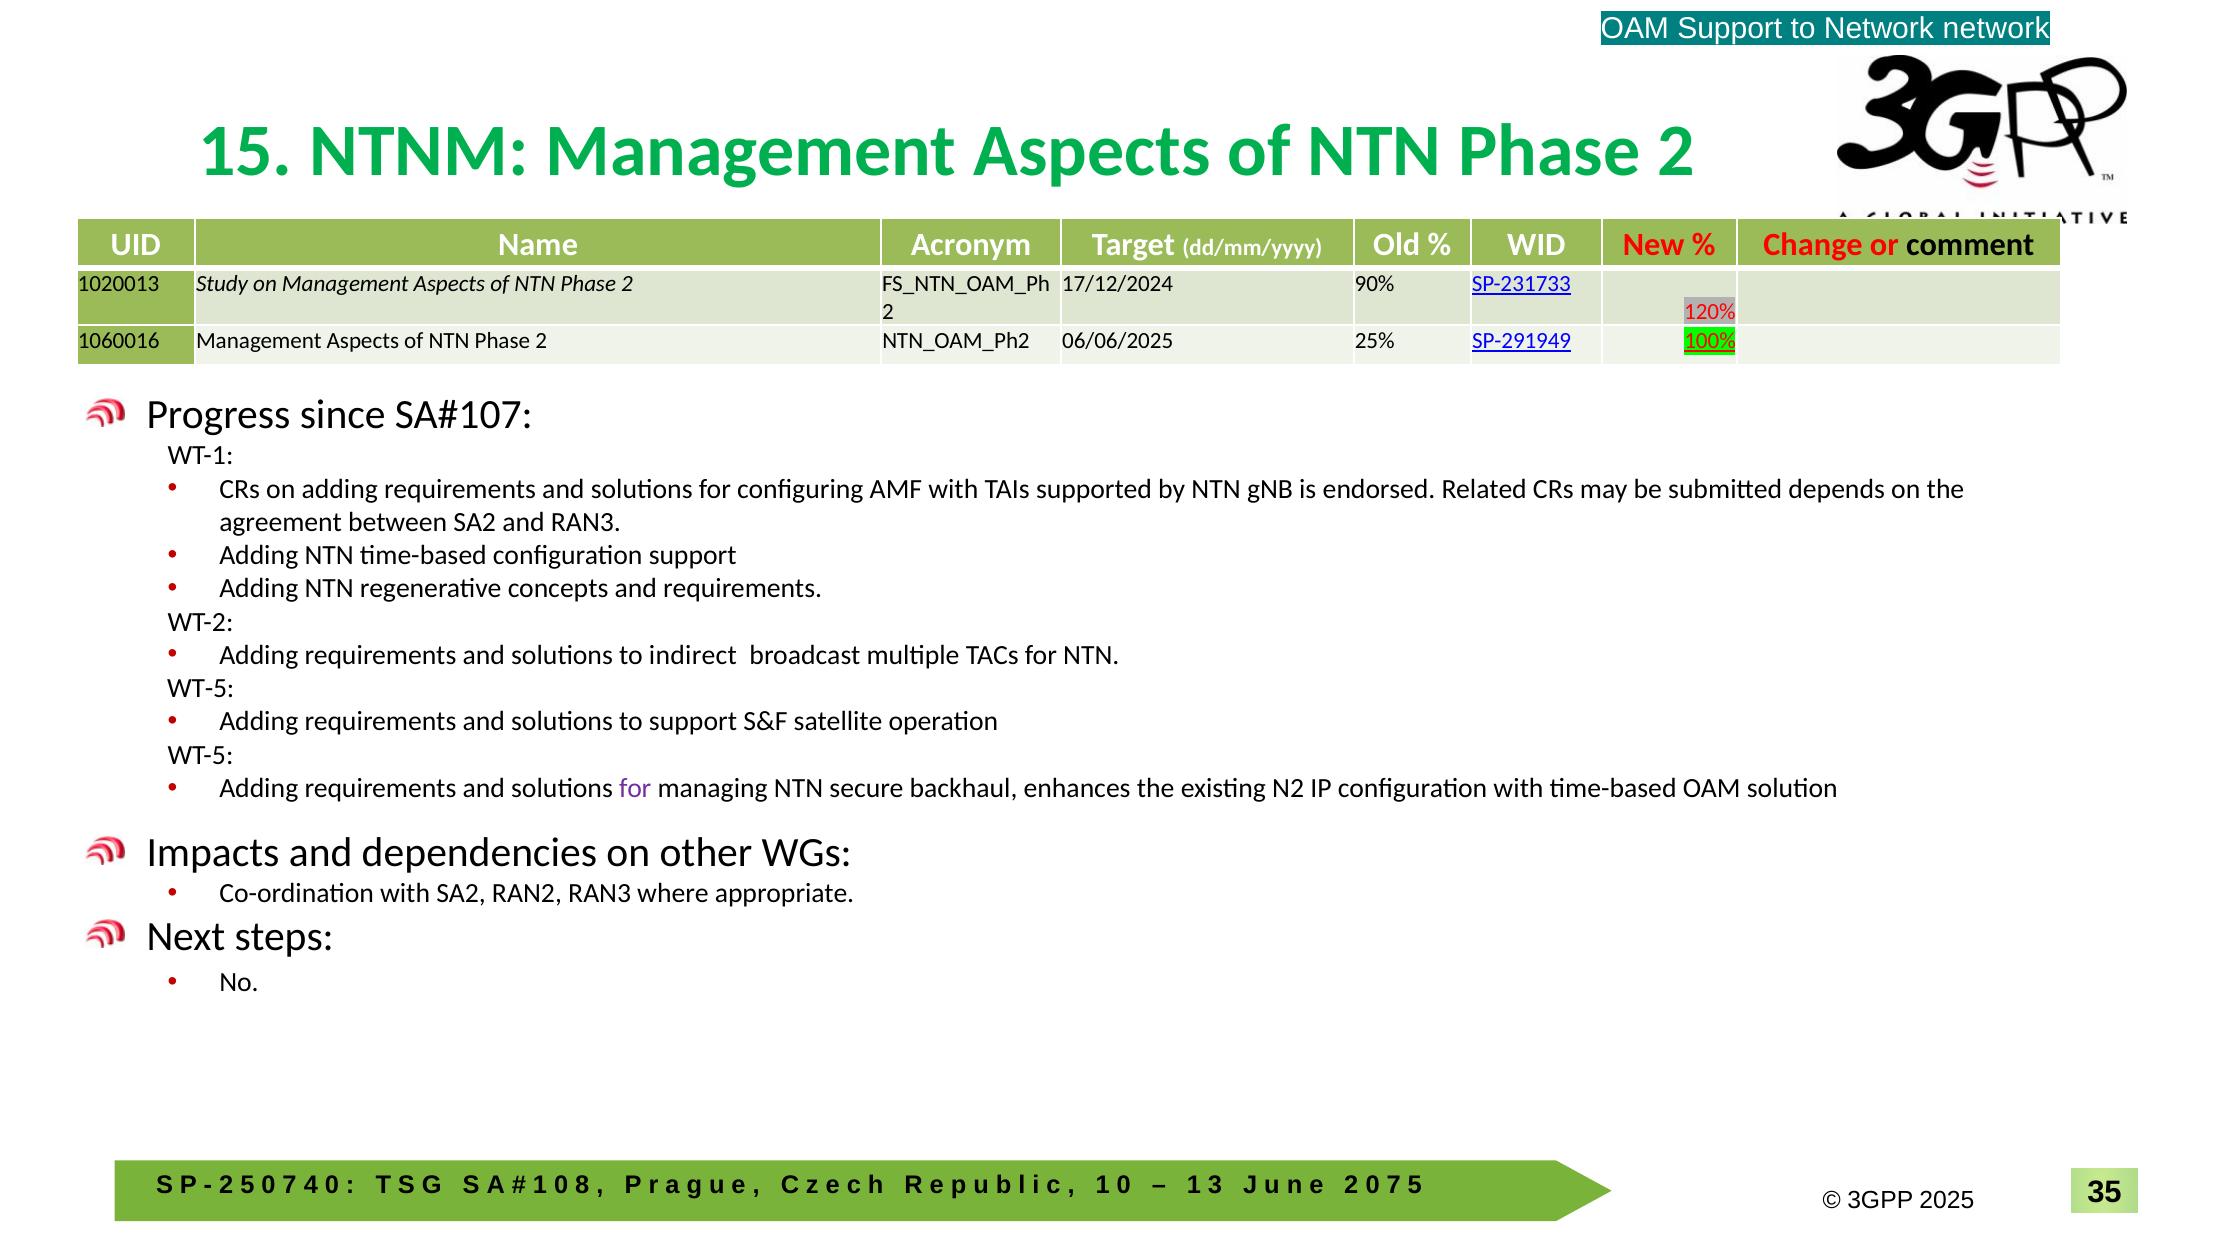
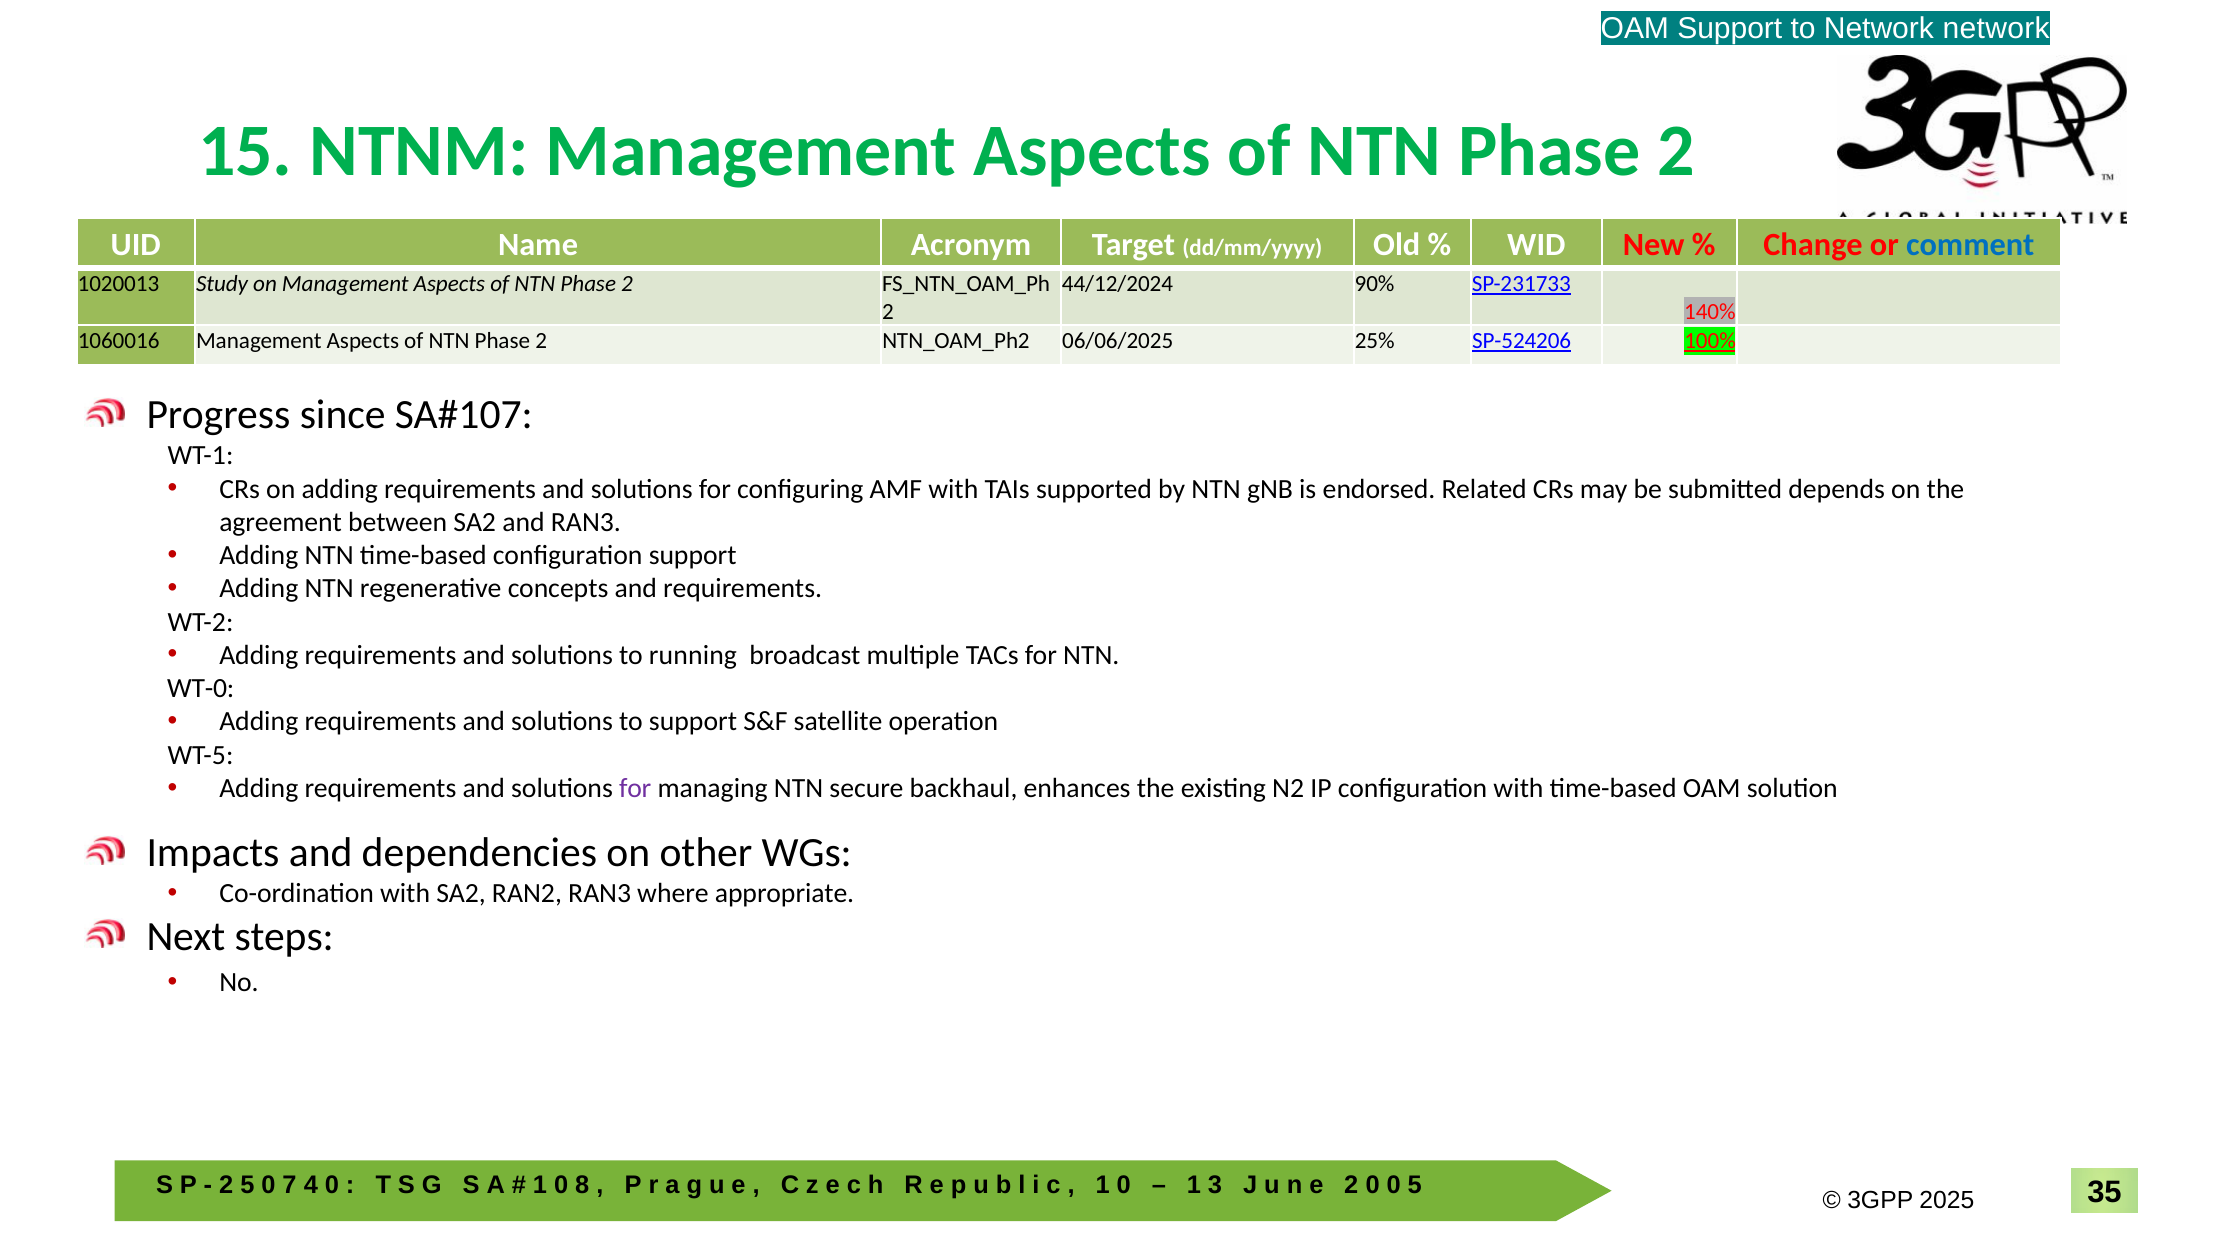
comment colour: black -> blue (1970, 245)
17/12/2024: 17/12/2024 -> 44/12/2024 (1118, 284)
120%: 120% -> 140% (1710, 312)
SP-291949: SP-291949 -> SP-524206 (1522, 341)
indirect: indirect -> running (693, 655)
WT-5: WT-5 -> WT-0 (201, 689)
7: 7 -> 0 (1394, 1185)
